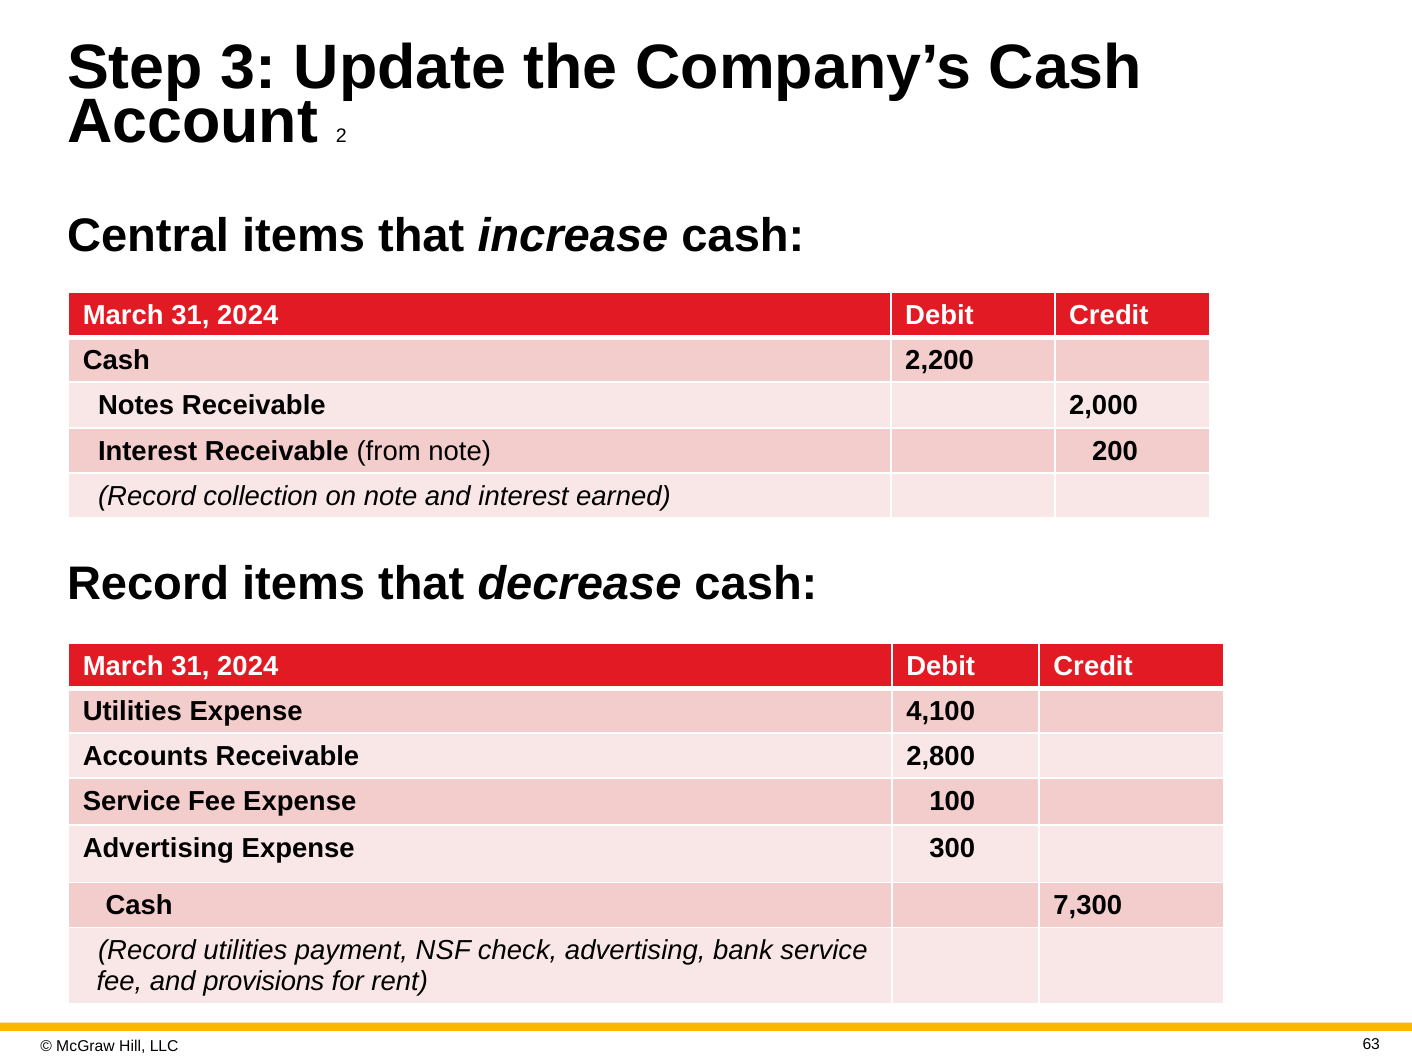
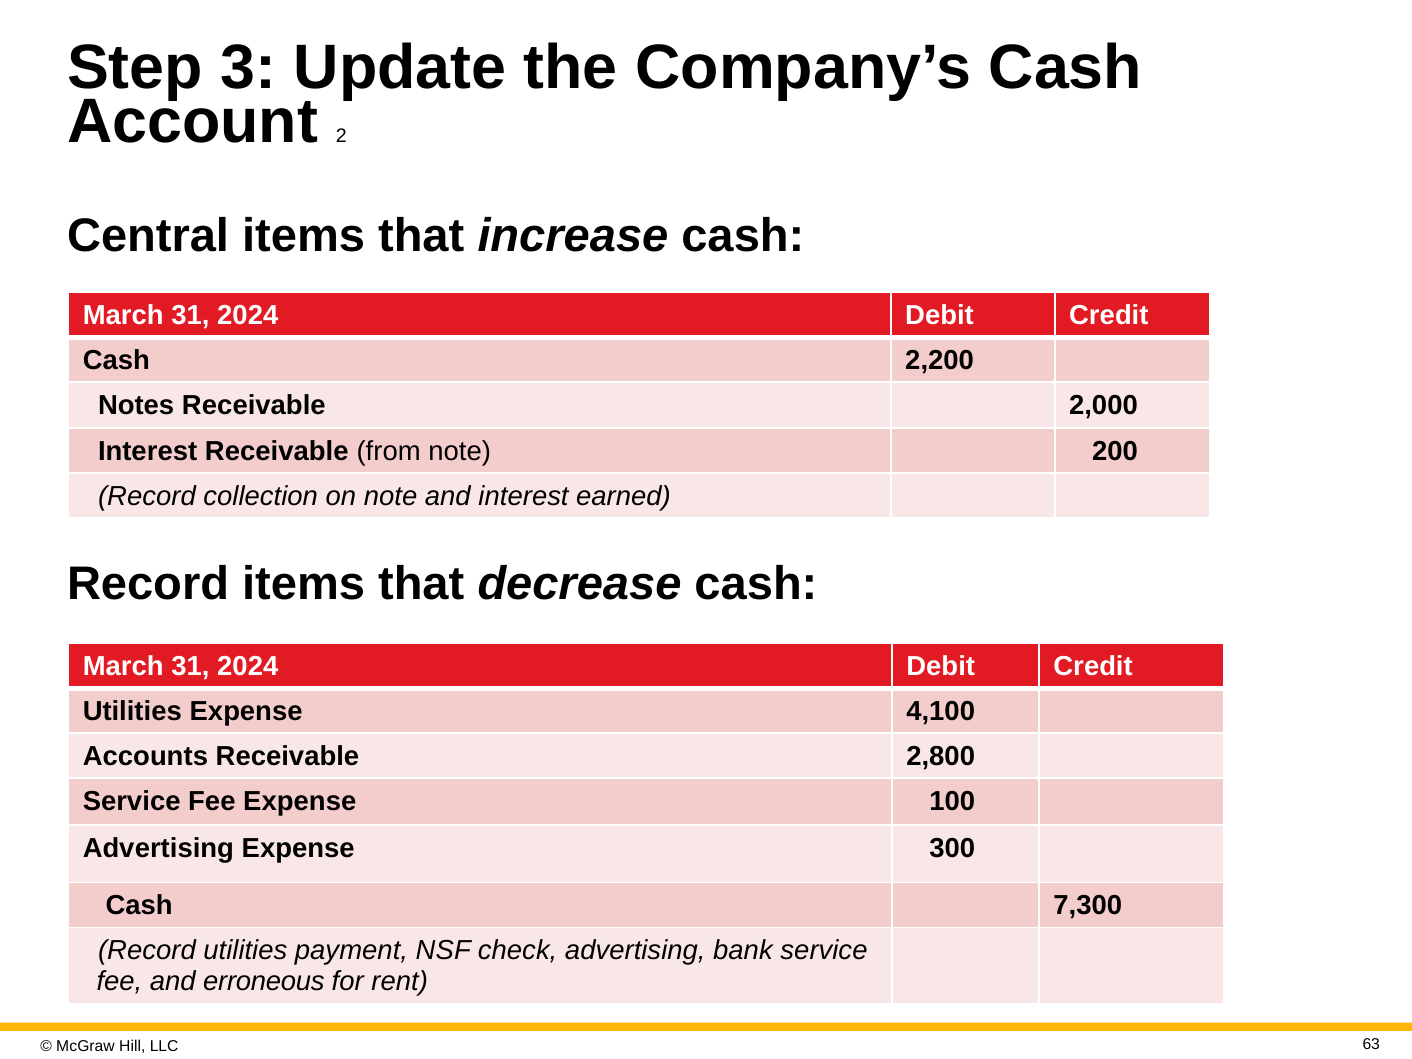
provisions: provisions -> erroneous (264, 981)
